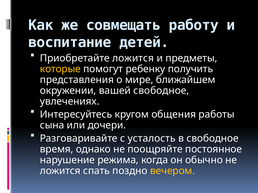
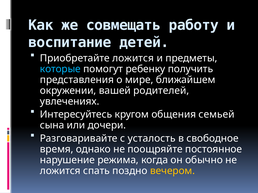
которые colour: yellow -> light blue (60, 69)
вашей свободное: свободное -> родителей (161, 91)
работы: работы -> семьей (217, 115)
